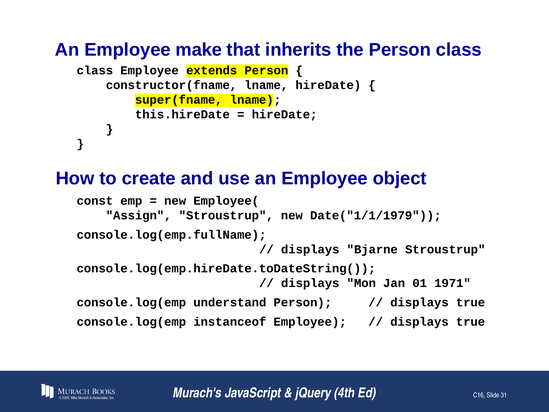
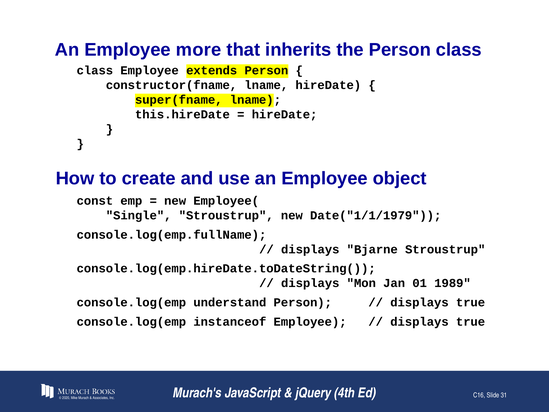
make: make -> more (199, 50)
Assign: Assign -> Single (139, 215)
1971: 1971 -> 1989 (453, 283)
